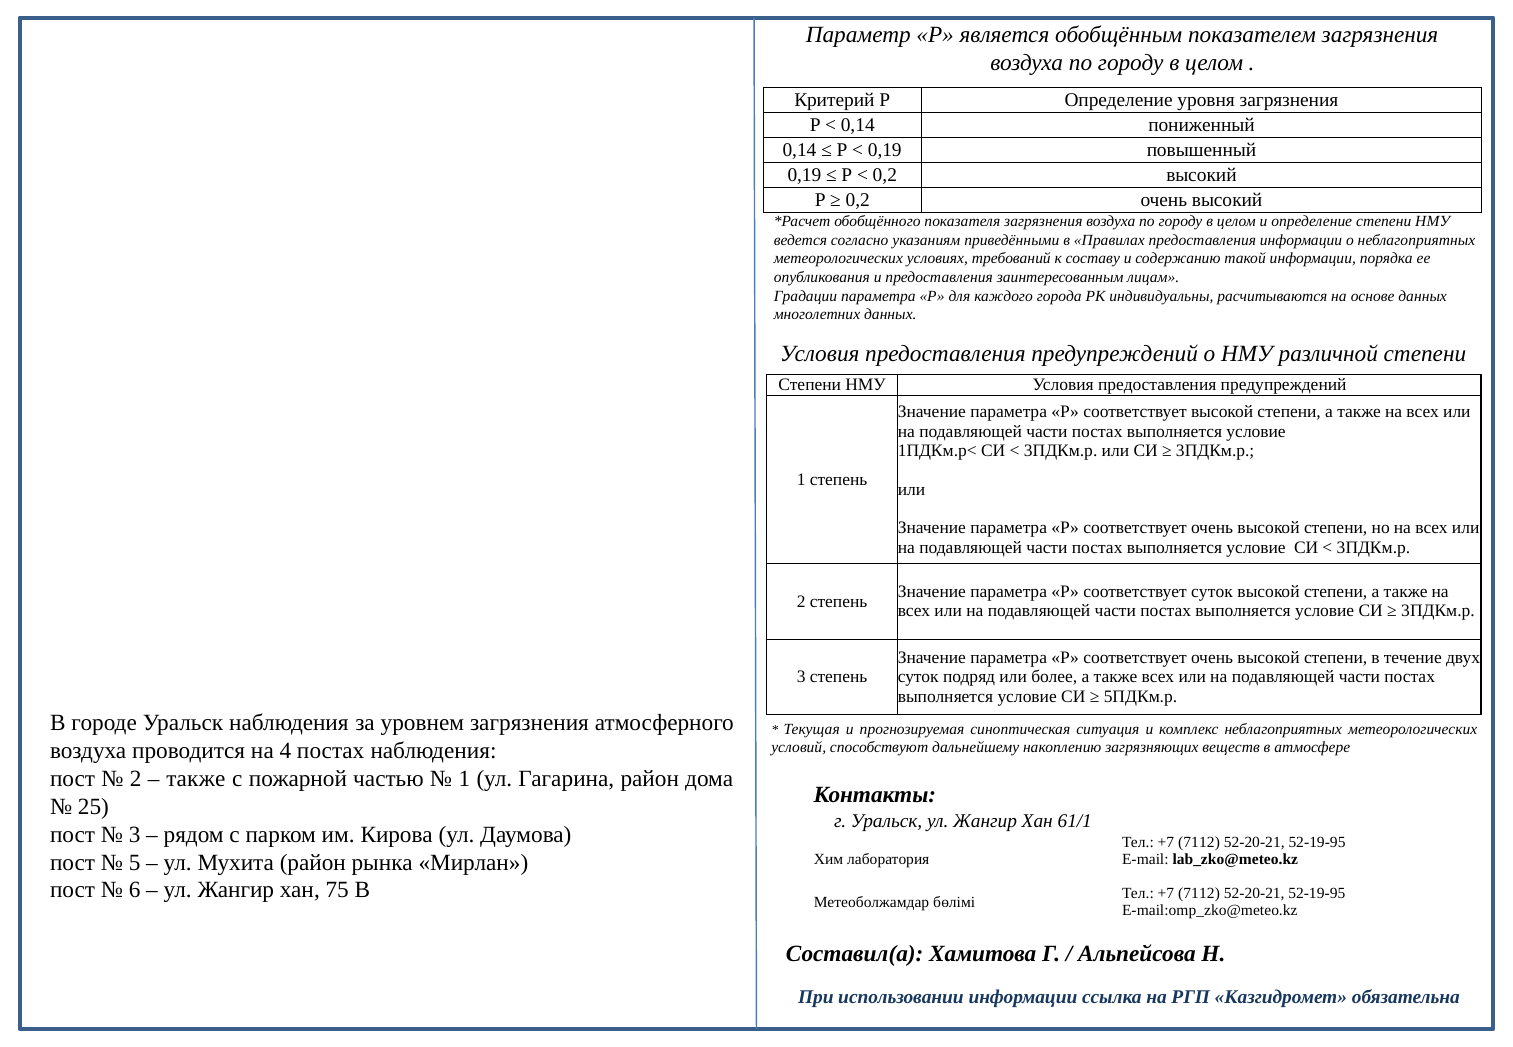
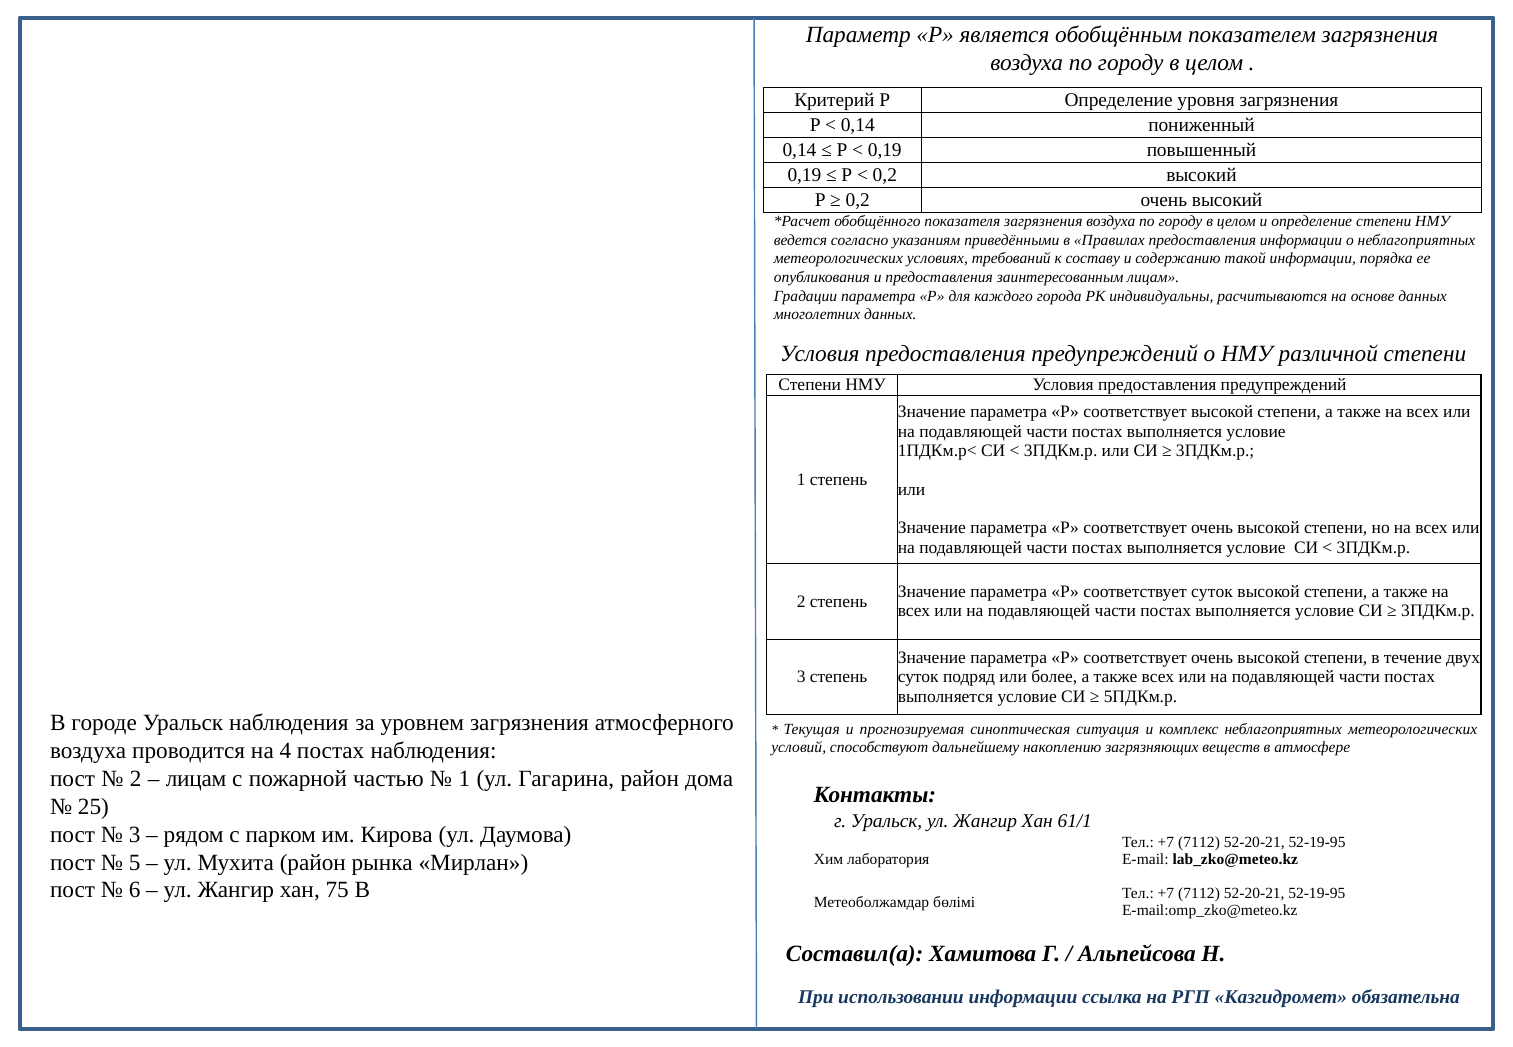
также: также -> лицам (196, 779)
